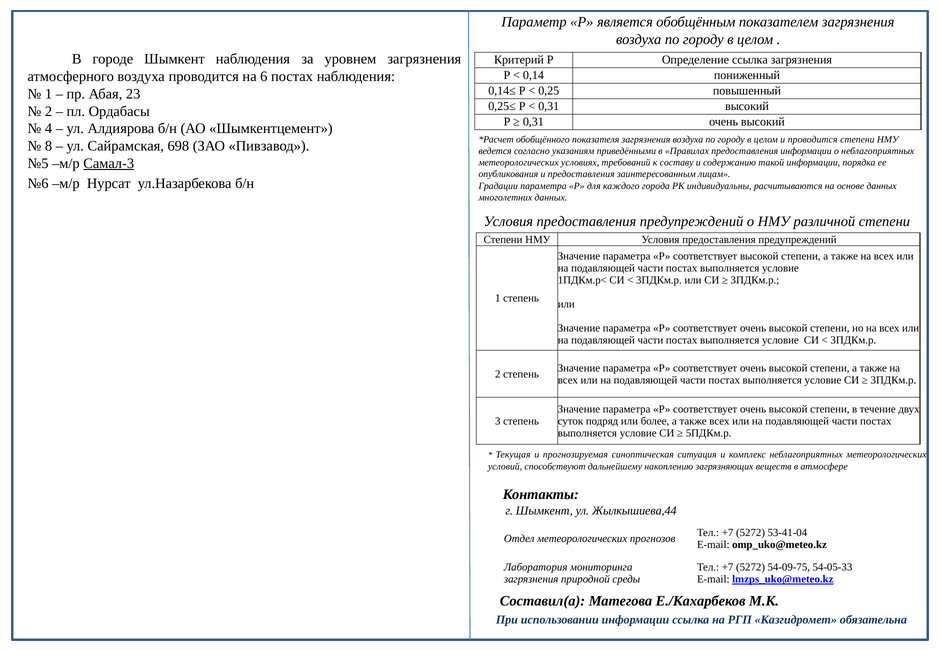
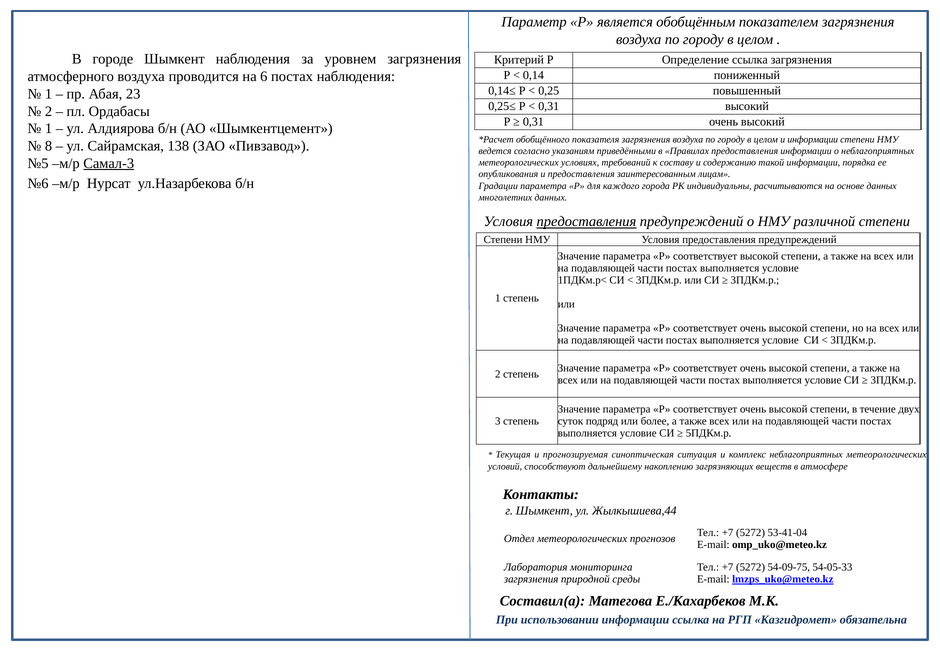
4: 4 -> 1 (49, 129)
и проводится: проводится -> информации (813, 140)
698: 698 -> 138 (178, 146)
предоставления underline: none -> present (586, 222)
